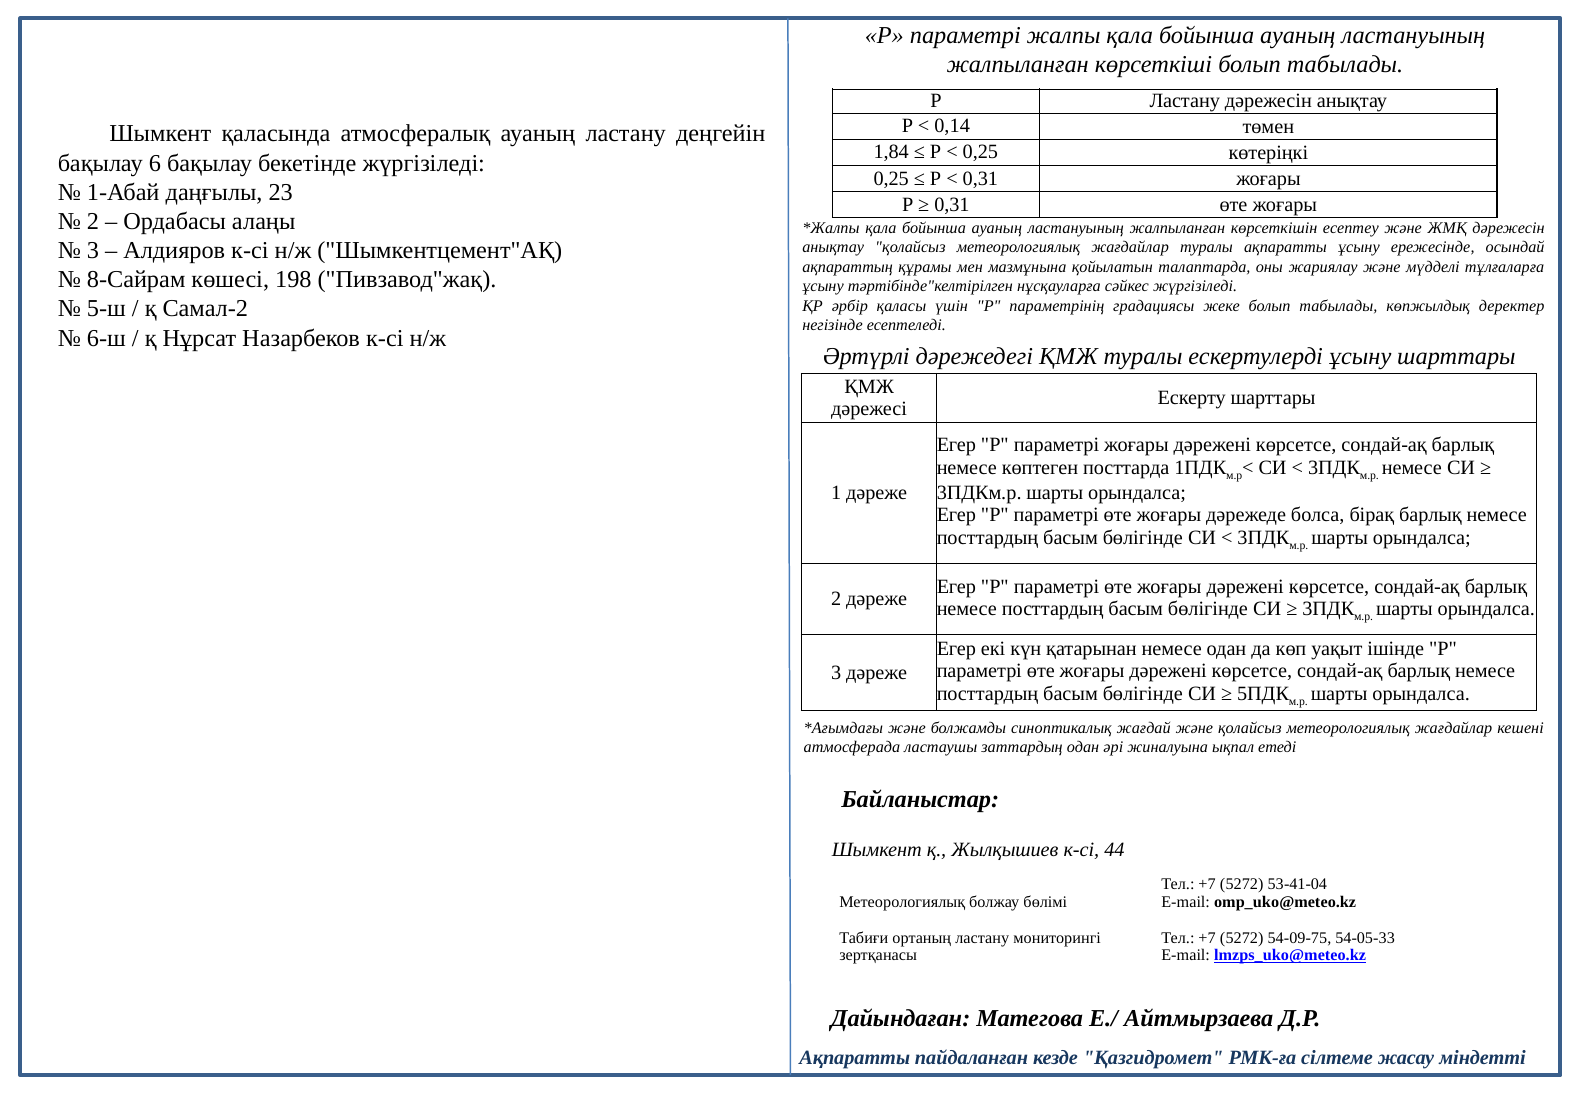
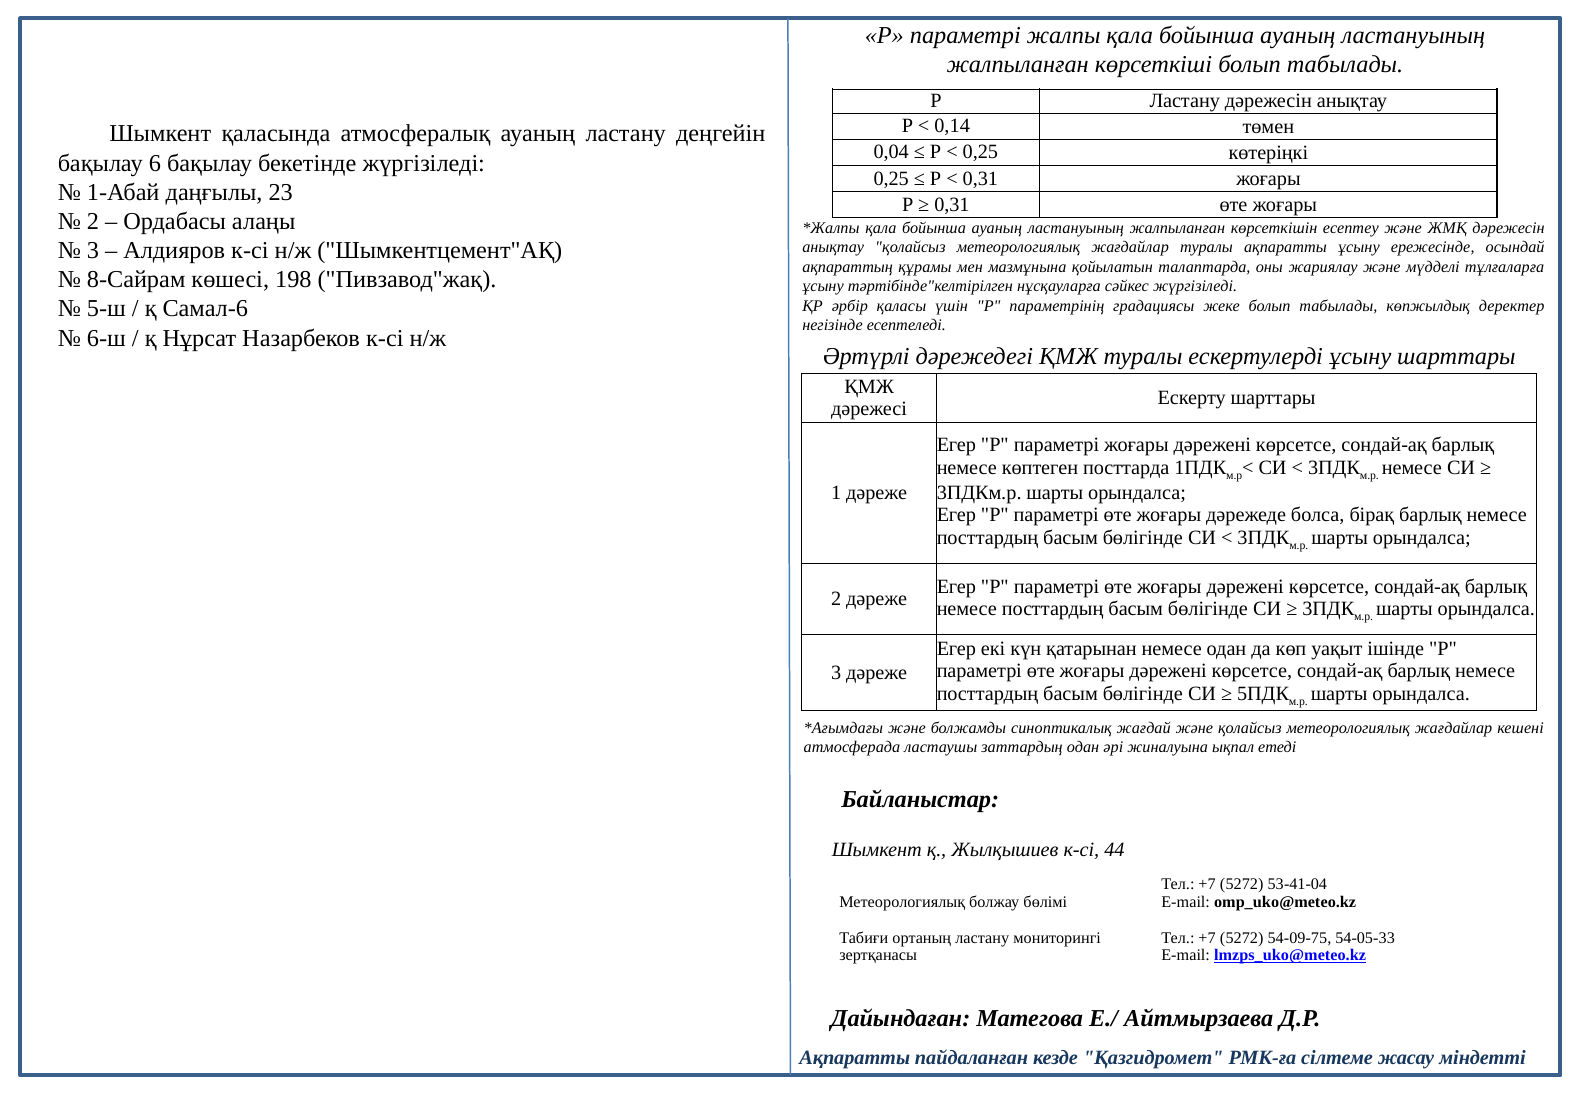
1,84: 1,84 -> 0,04 (891, 152)
Самал-2: Самал-2 -> Самал-6 (205, 309)
